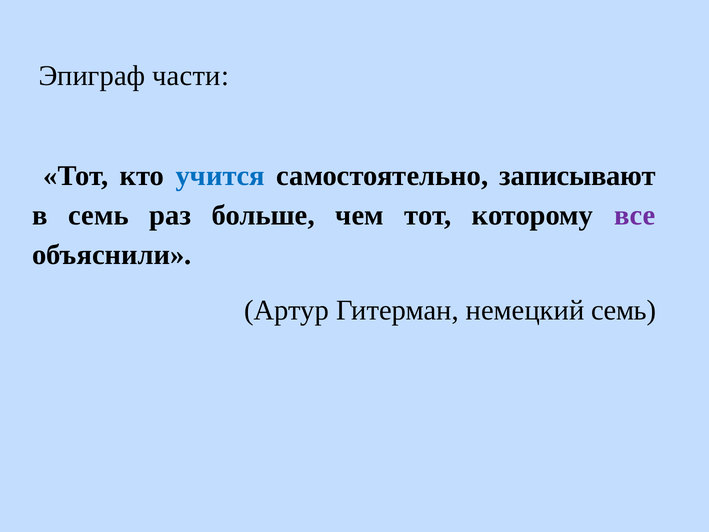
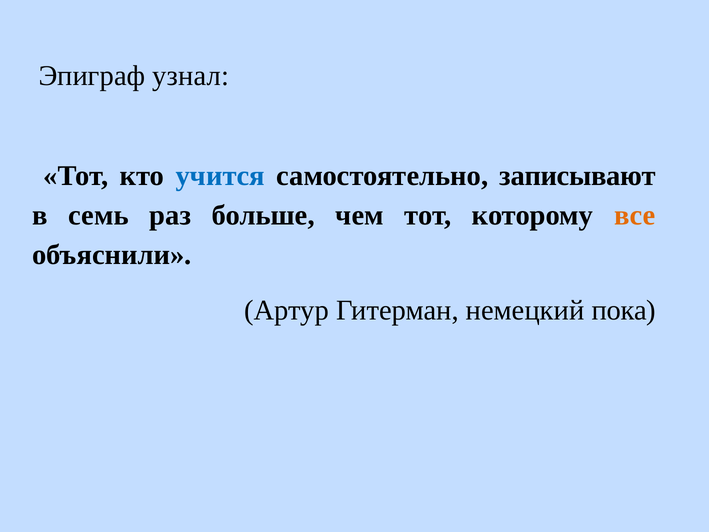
части: части -> узнал (191, 76)
все colour: purple -> orange (635, 215)
немецкий семь: семь -> пока (624, 310)
